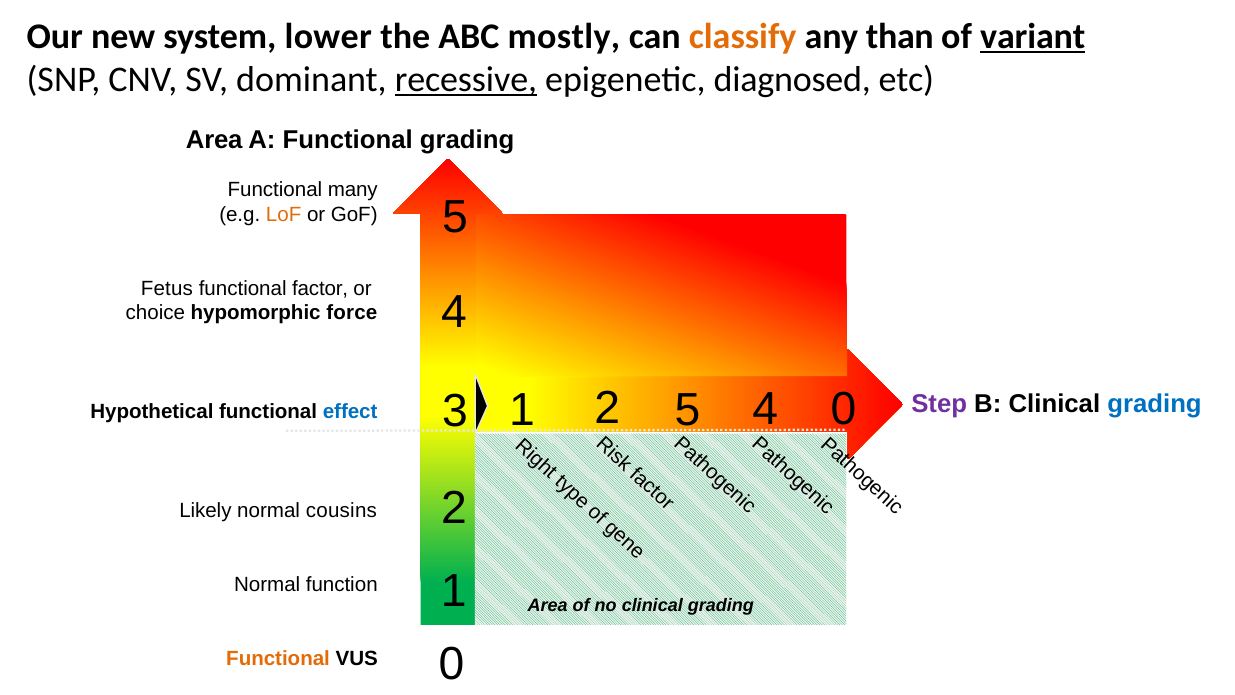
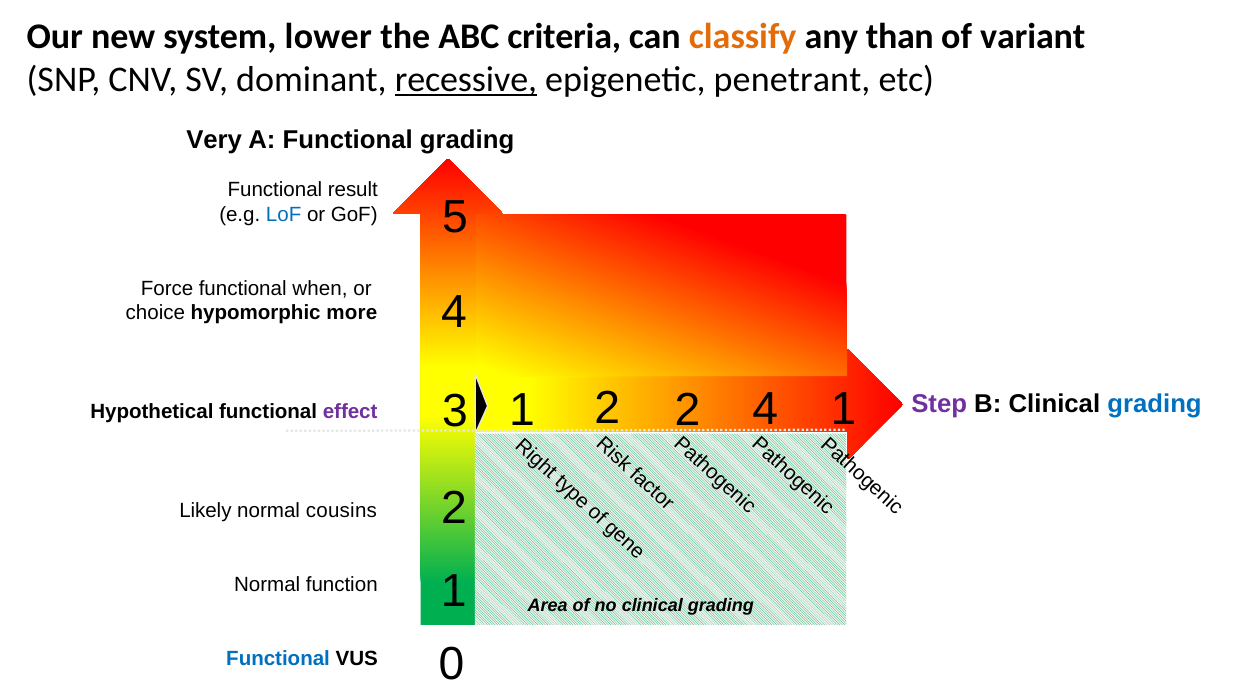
mostly: mostly -> criteria (564, 37)
variant underline: present -> none (1033, 37)
diagnosed: diagnosed -> penetrant (792, 80)
Area: Area -> Very (214, 140)
many: many -> result (353, 189)
LoF colour: orange -> blue (284, 214)
Fetus: Fetus -> Force (167, 288)
factor: factor -> when (320, 288)
force: force -> more (352, 313)
2 5: 5 -> 2 (688, 410)
4 0: 0 -> 1 (843, 409)
effect colour: blue -> purple (350, 412)
Functional colour: orange -> blue (278, 659)
